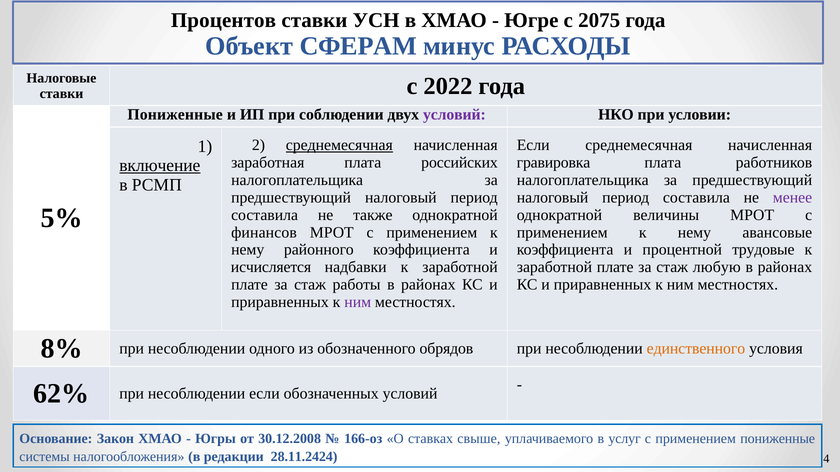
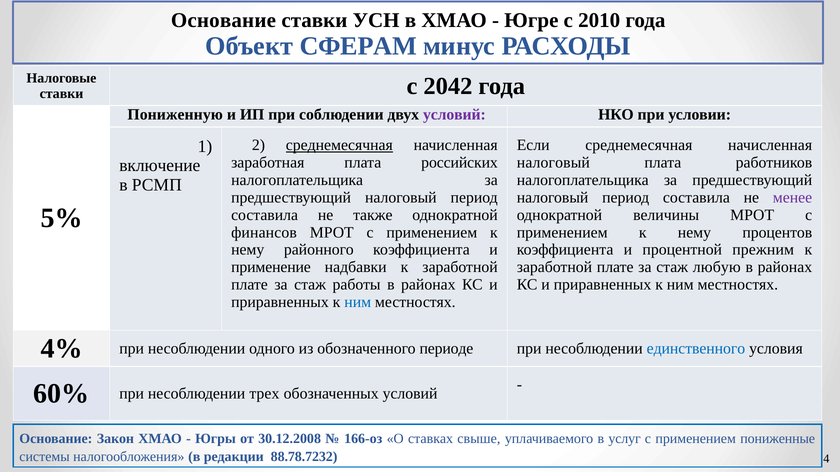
Процентов: Процентов -> Основание (223, 21)
2075: 2075 -> 2010 (599, 21)
2022: 2022 -> 2042 (448, 86)
Пониженные: Пониженные -> Пониженную (175, 115)
гравировка: гравировка -> налоговый (553, 163)
включение underline: present -> none (160, 166)
авансовые: авансовые -> процентов (777, 233)
трудовые: трудовые -> прежним (763, 250)
исчисляется: исчисляется -> применение (271, 267)
ним colour: purple -> blue (358, 302)
8%: 8% -> 4% (62, 349)
обрядов: обрядов -> периоде (446, 349)
единственного colour: orange -> blue (696, 349)
62%: 62% -> 60% (61, 394)
несоблюдении если: если -> трех (264, 394)
28.11.2424: 28.11.2424 -> 88.78.7232 (304, 457)
